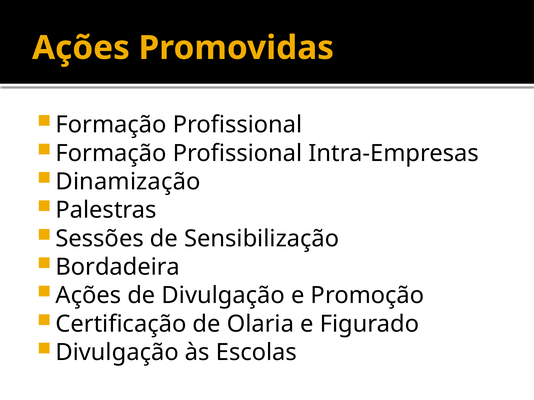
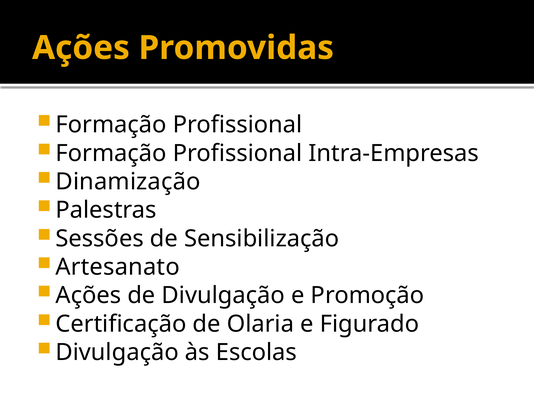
Bordadeira: Bordadeira -> Artesanato (118, 267)
